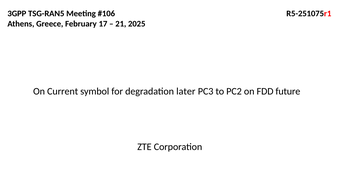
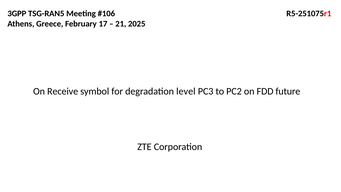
Current: Current -> Receive (63, 91)
later: later -> level (186, 91)
